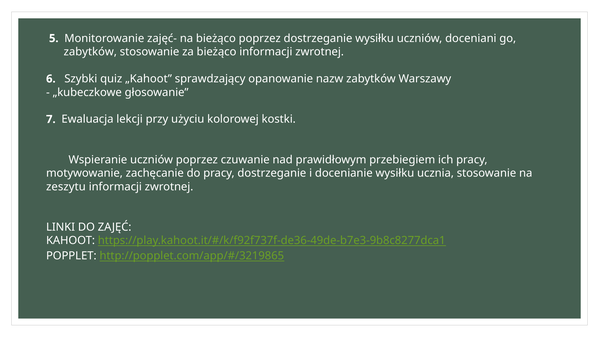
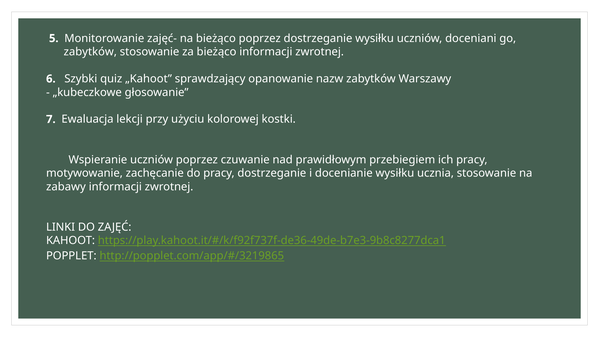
zeszytu: zeszytu -> zabawy (66, 187)
